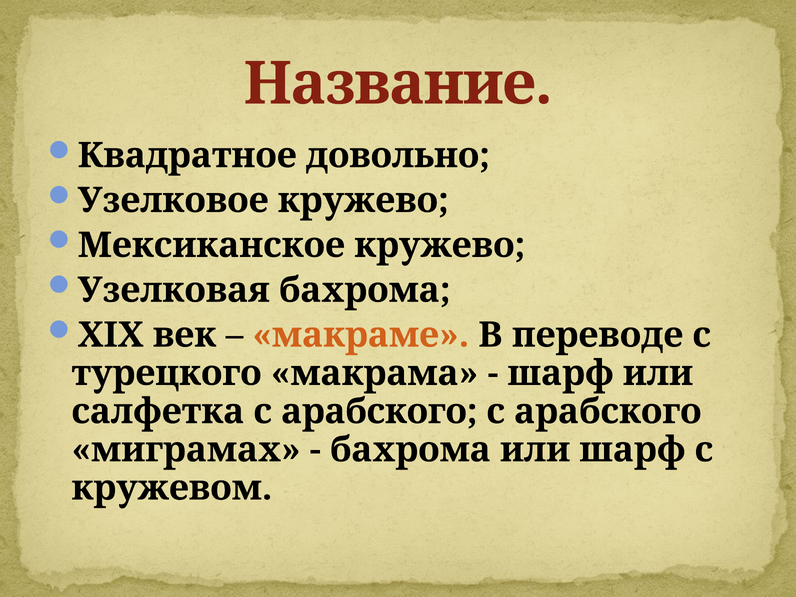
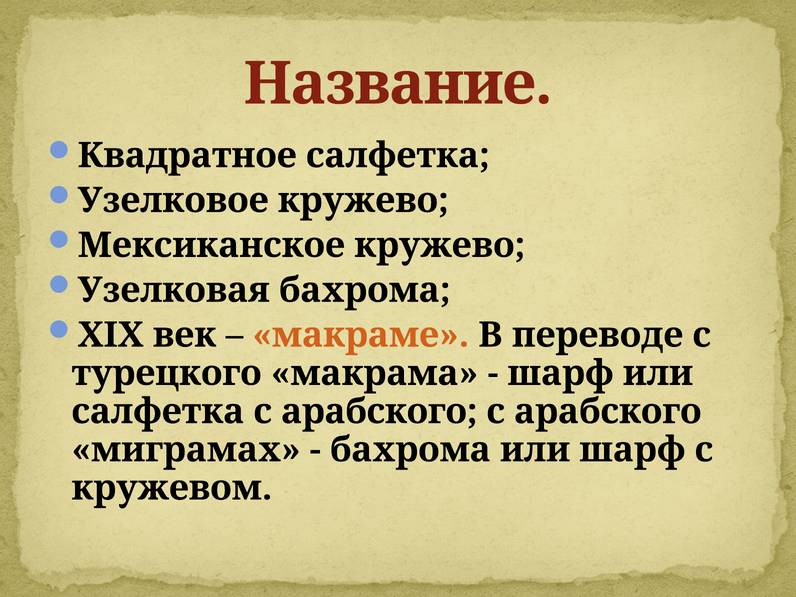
Квадратное довольно: довольно -> салфетка (398, 155)
